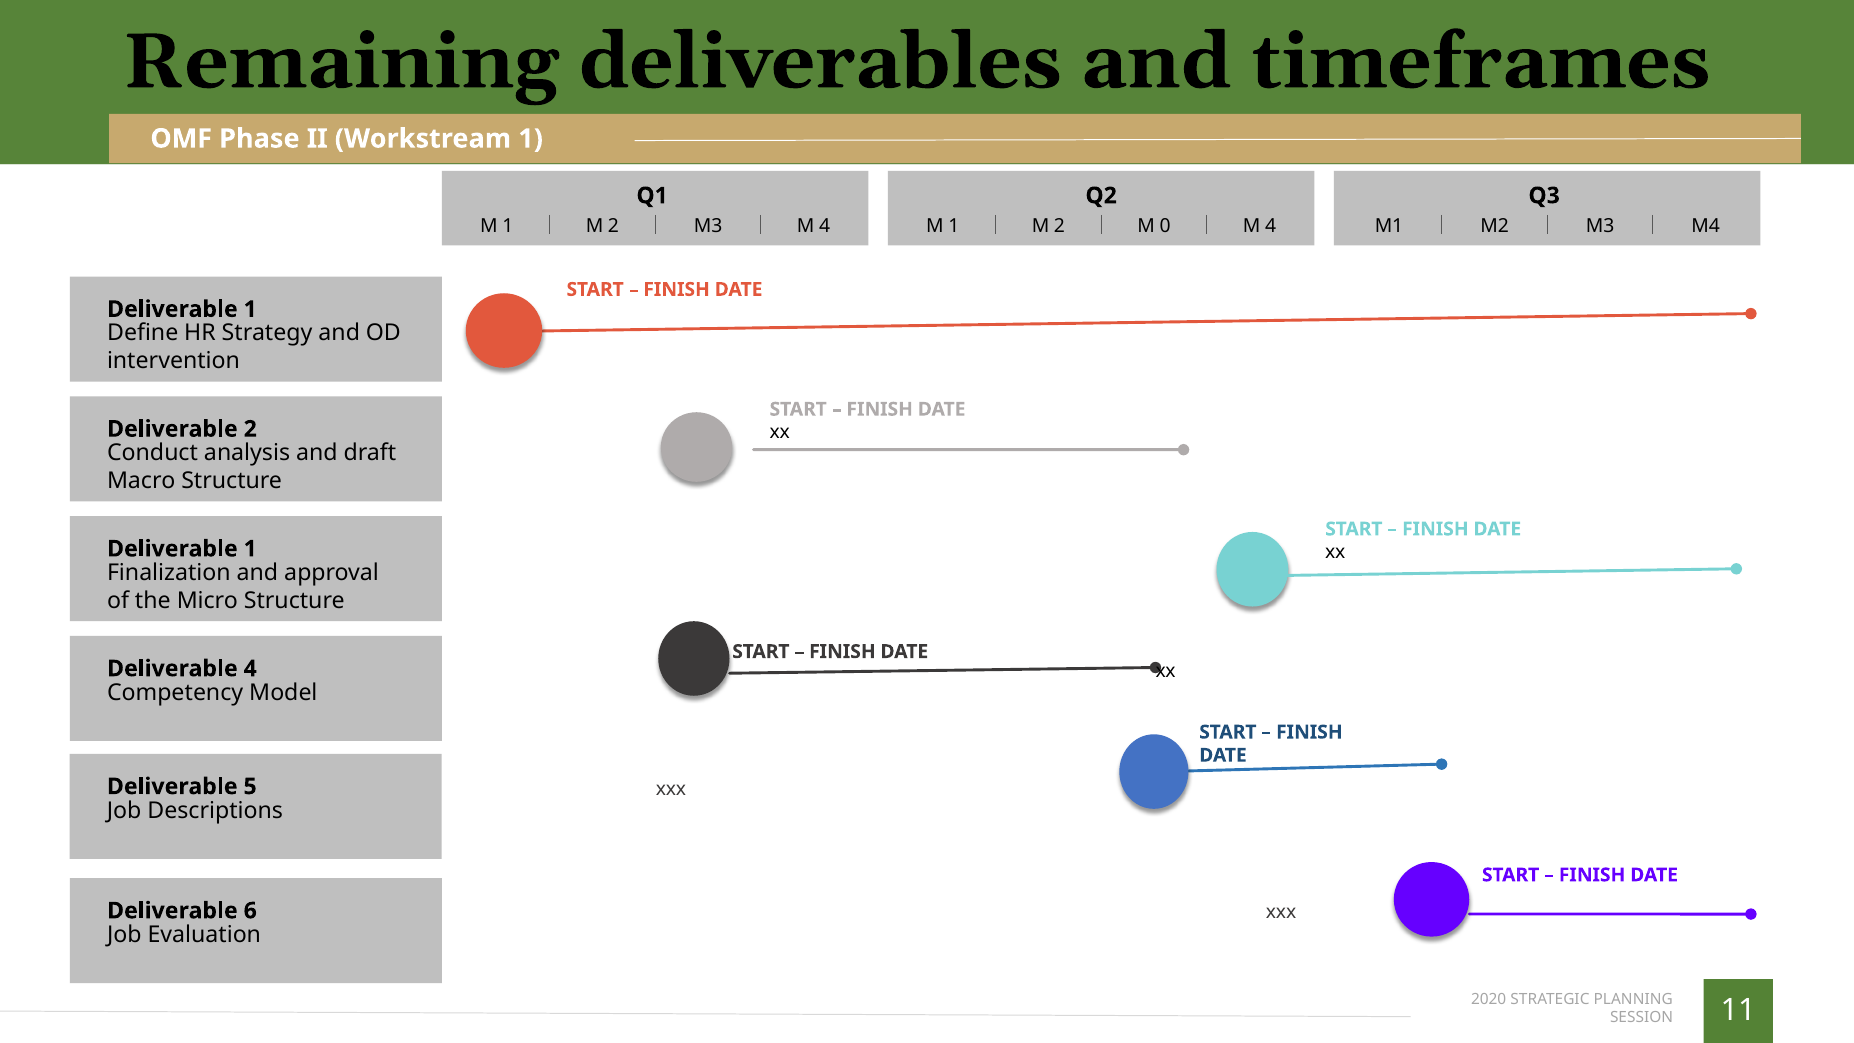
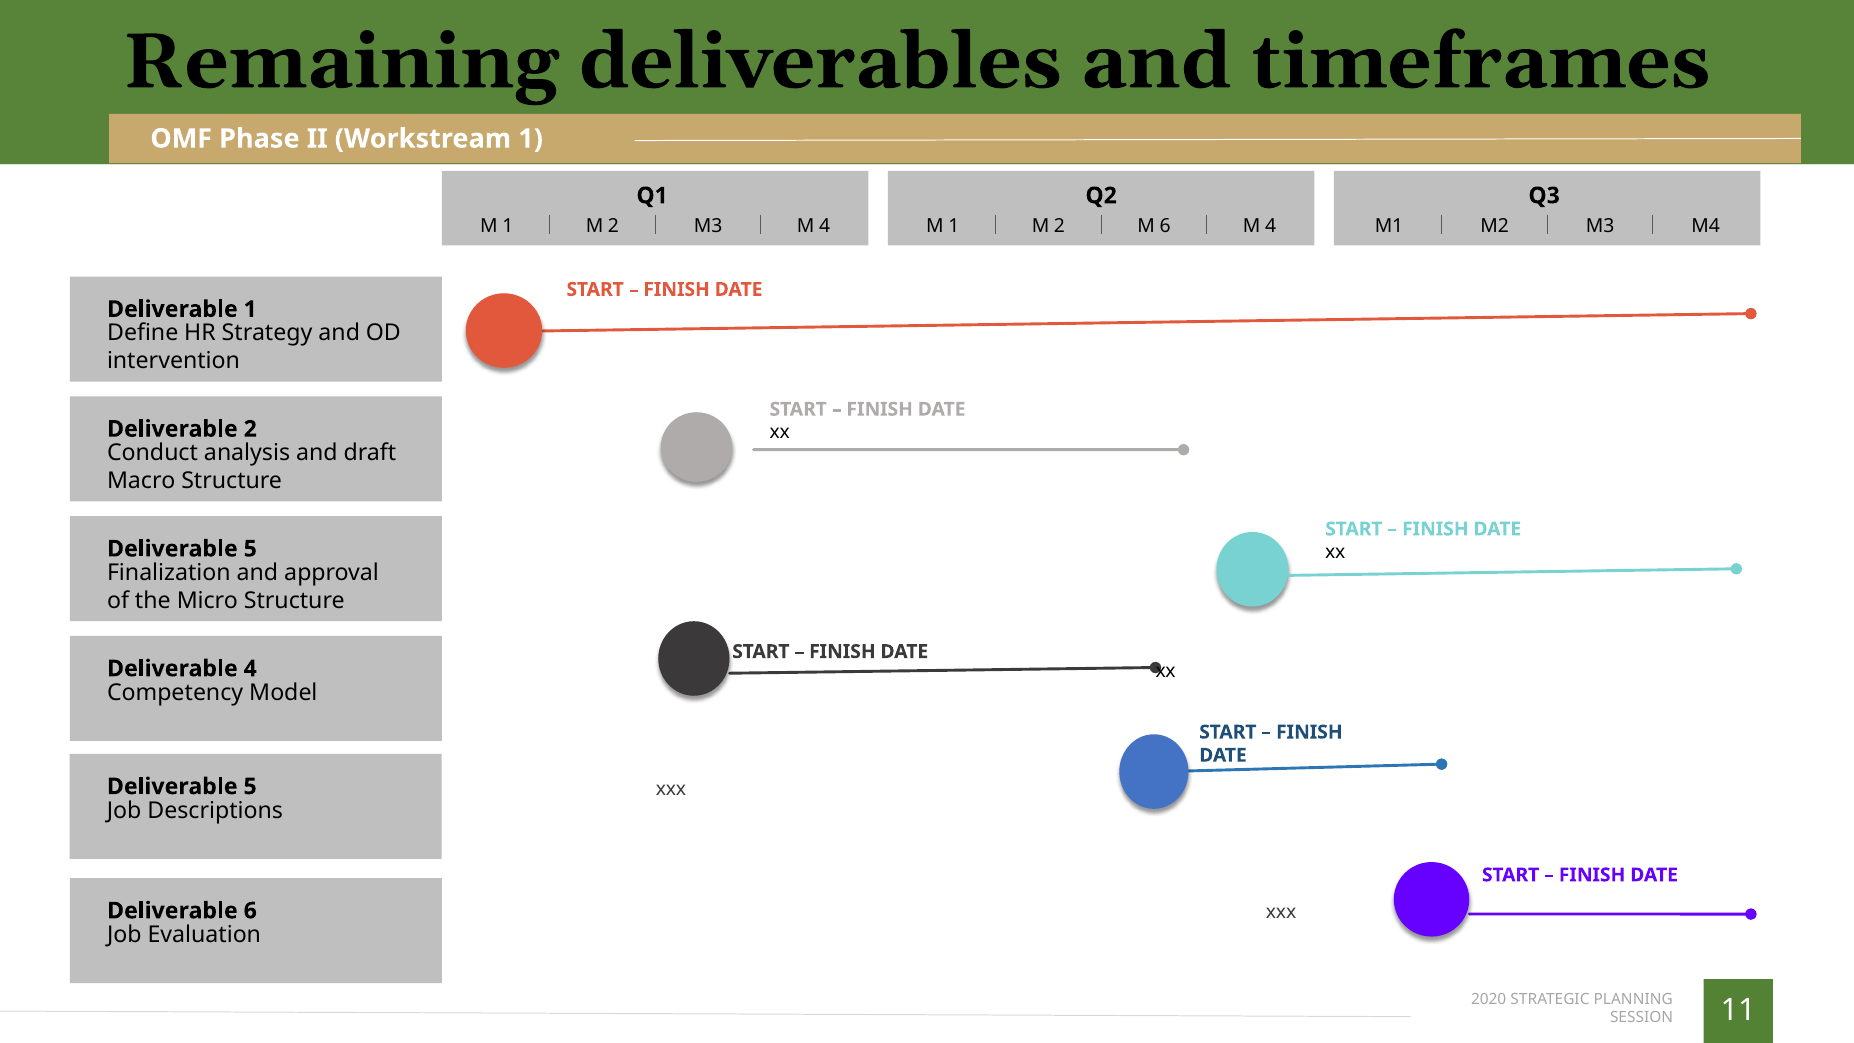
M 0: 0 -> 6 (1165, 226)
1: 1 -> 5 (250, 549)
